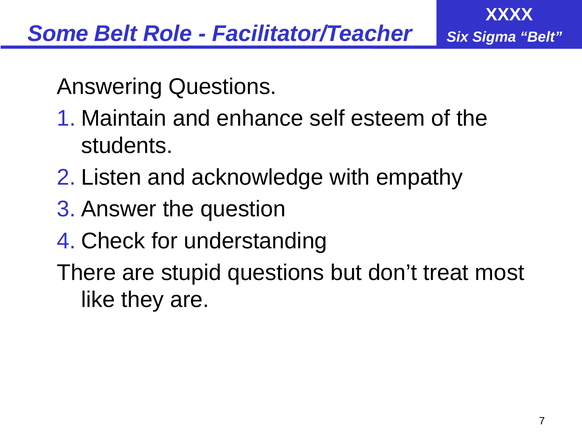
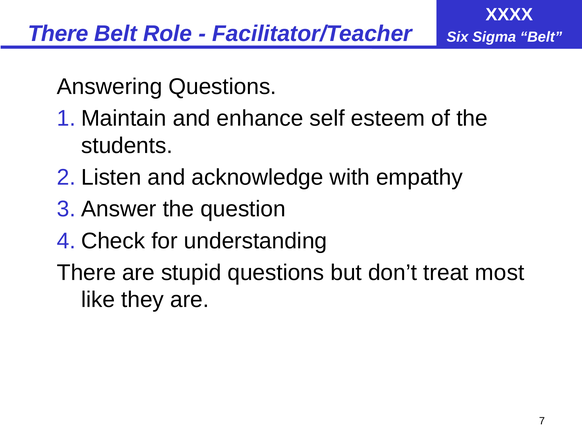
Some: Some -> There (58, 34)
